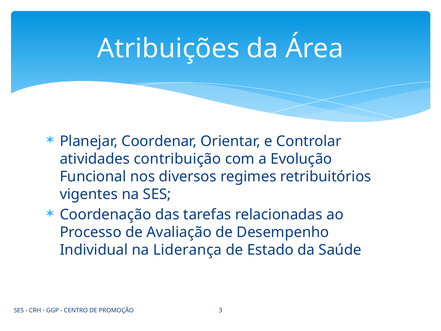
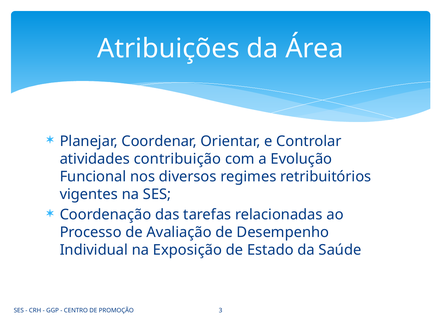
Liderança: Liderança -> Exposição (187, 250)
